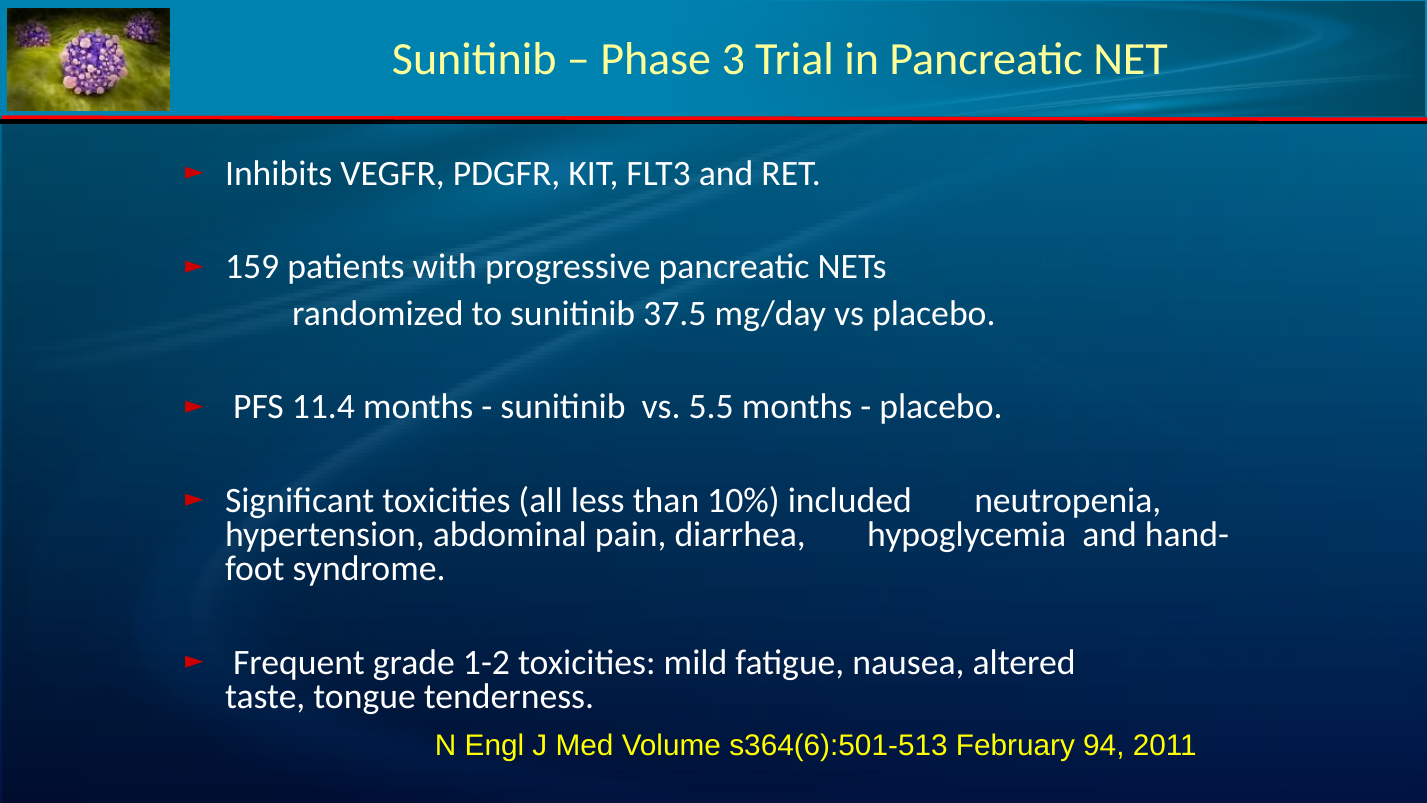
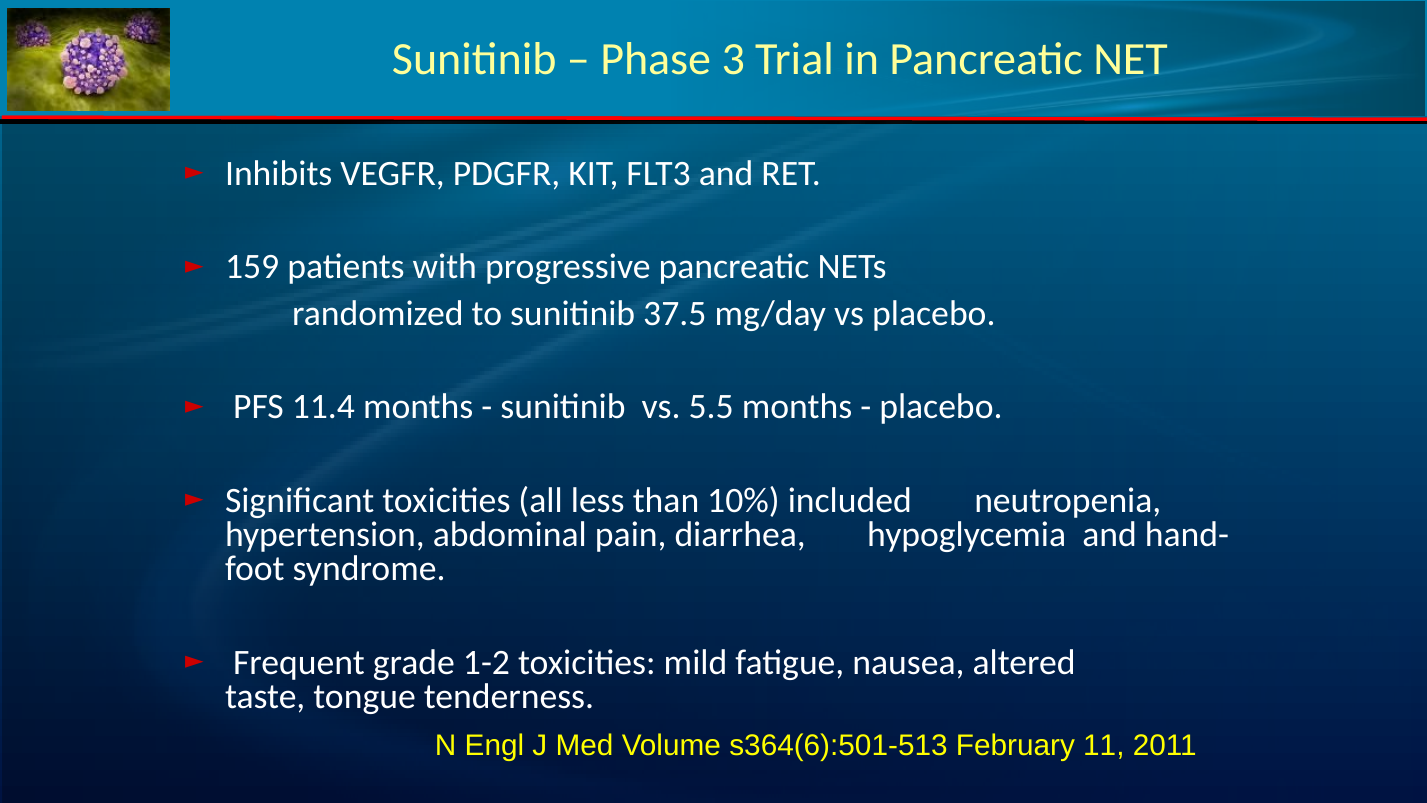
94: 94 -> 11 (1104, 746)
